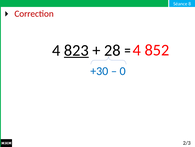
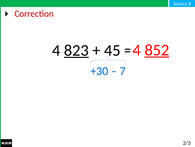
28: 28 -> 45 (112, 50)
852 underline: none -> present (157, 50)
0: 0 -> 7 (123, 71)
